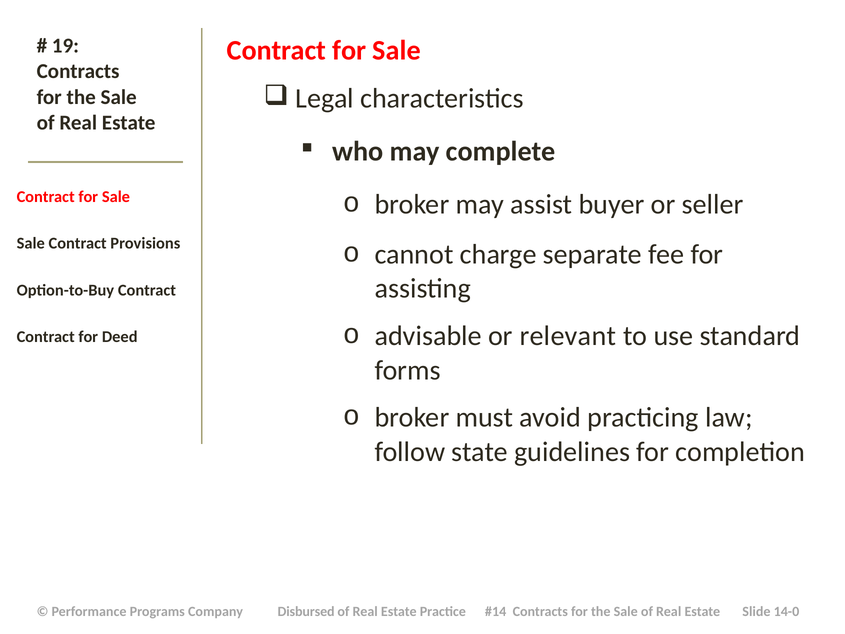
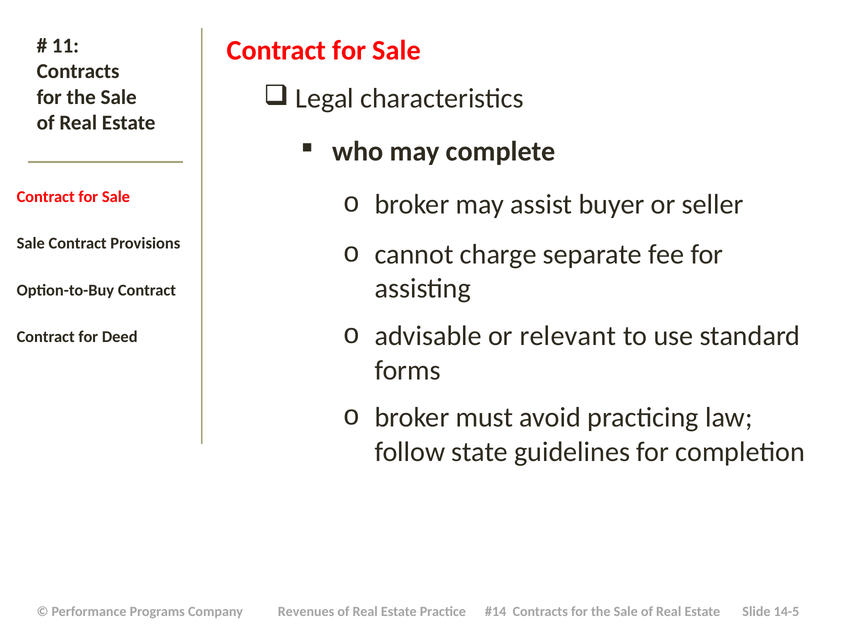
19: 19 -> 11 (65, 46)
Disbursed: Disbursed -> Revenues (306, 612)
14-0: 14-0 -> 14-5 (786, 612)
